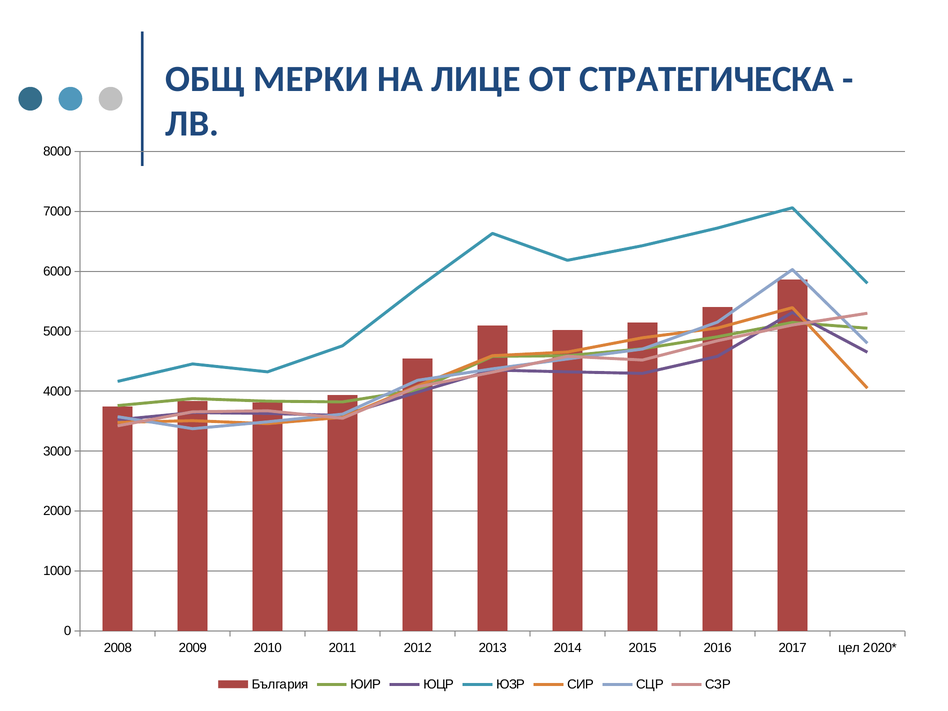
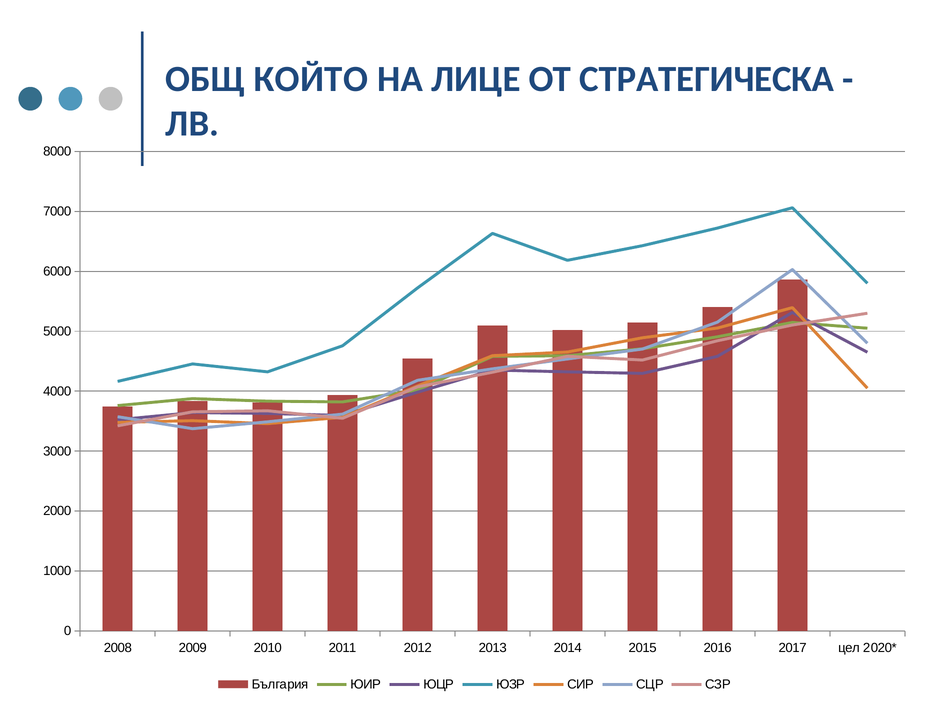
МЕРКИ: МЕРКИ -> КОЙТО (311, 79)
